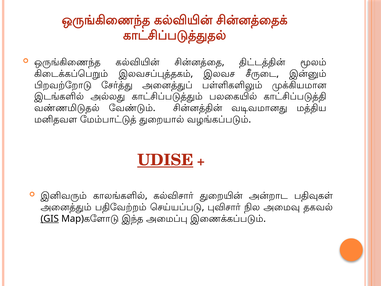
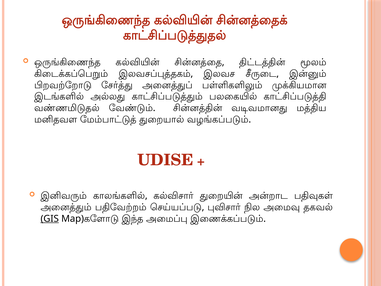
UDISE underline: present -> none (165, 160)
